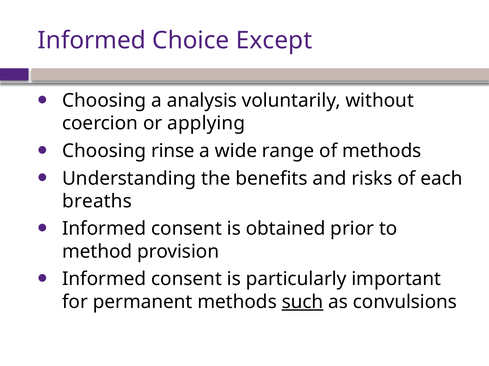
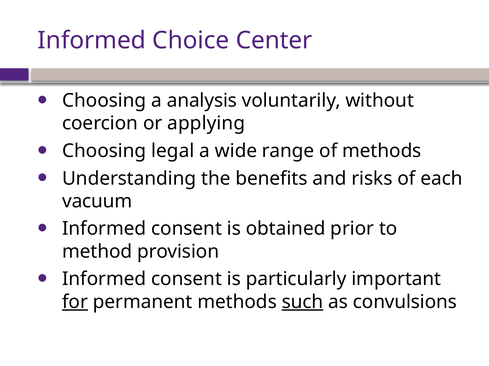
Except: Except -> Center (274, 40)
rinse: rinse -> legal (173, 151)
breaths: breaths -> vacuum (97, 202)
for underline: none -> present (75, 302)
